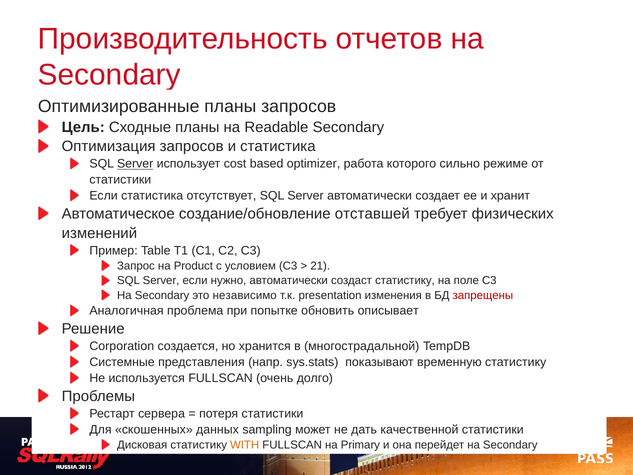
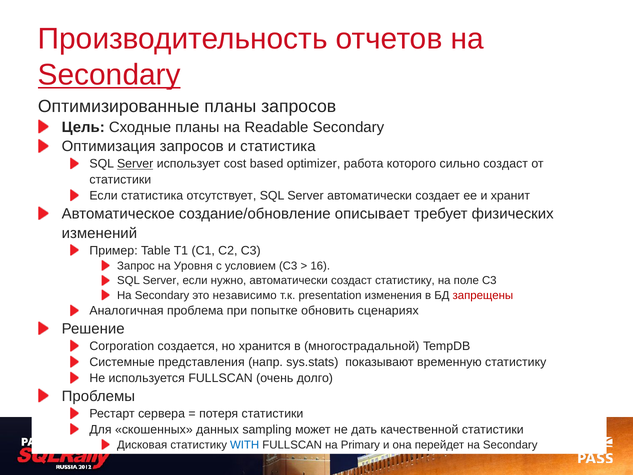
Secondary underline: none -> present (109, 75)
сильно режиме: режиме -> создаст (506, 164)
отставшей: отставшей -> описывает (372, 214)
Product: Product -> Уровня (193, 266)
21: 21 -> 16 (320, 266)
описывает: описывает -> сценариях (388, 311)
WITH colour: orange -> blue (245, 445)
